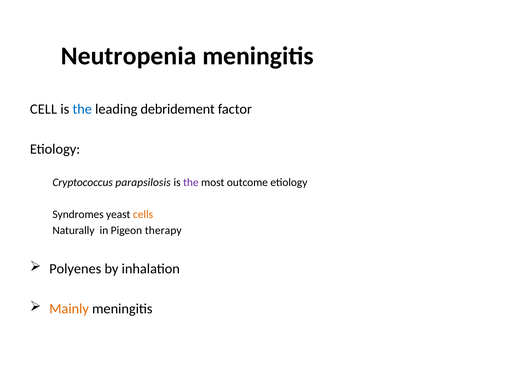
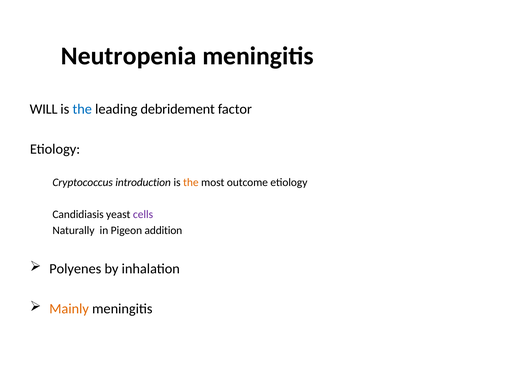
CELL: CELL -> WILL (44, 109)
parapsilosis: parapsilosis -> introduction (143, 183)
the colour: purple -> orange (191, 183)
Syndromes: Syndromes -> Candidiasis (78, 215)
cells colour: orange -> purple (143, 215)
therapy: therapy -> addition (163, 231)
